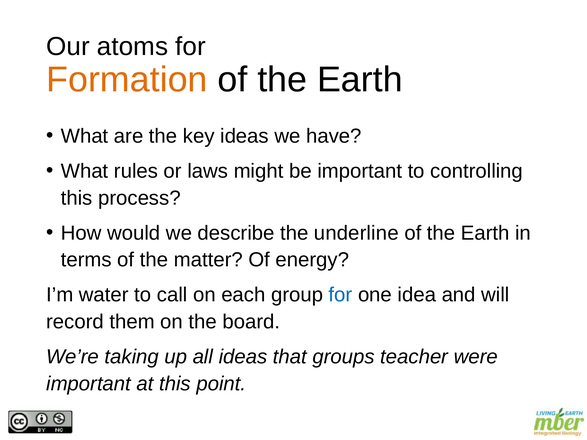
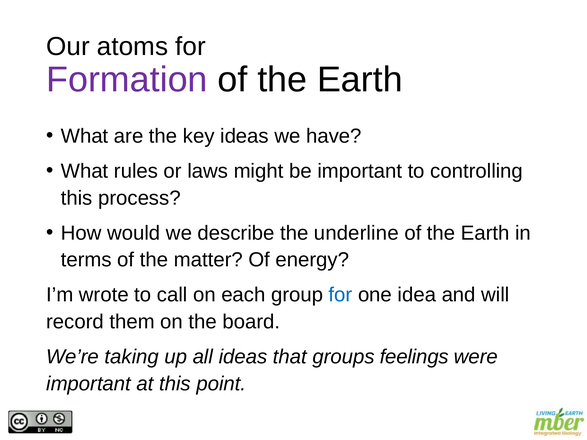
Formation colour: orange -> purple (127, 80)
water: water -> wrote (104, 295)
teacher: teacher -> feelings (414, 357)
